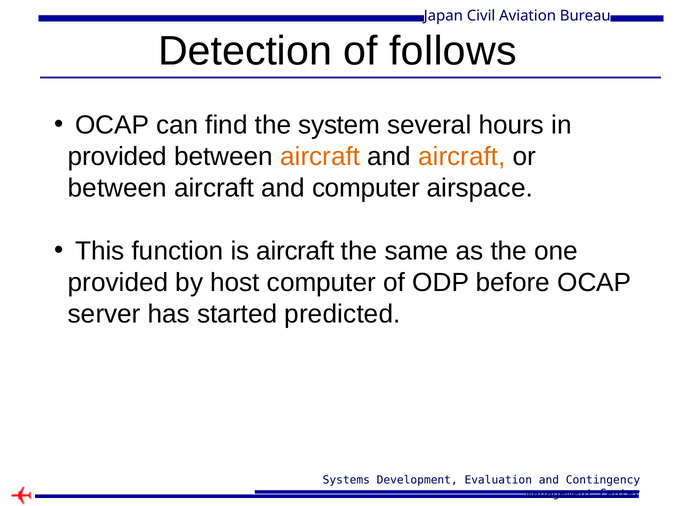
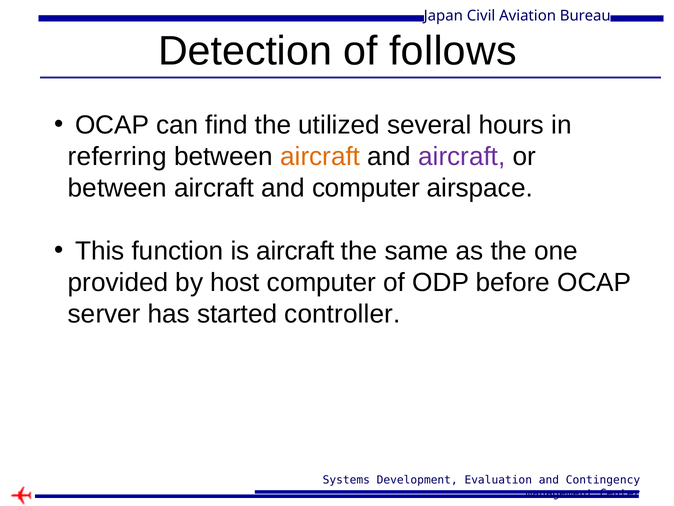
system: system -> utilized (339, 125)
provided: provided -> referring (117, 157)
aircraft colour: orange -> purple (462, 157)
predicted: predicted -> controller (342, 314)
